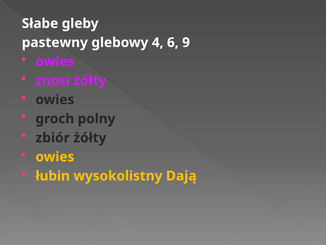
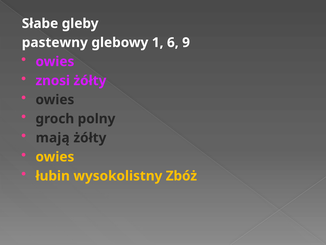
4: 4 -> 1 (158, 42)
zbiór: zbiór -> mają (53, 138)
Dają: Dają -> Zbóż (181, 176)
